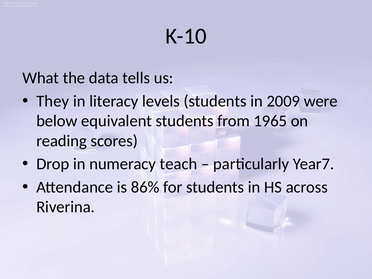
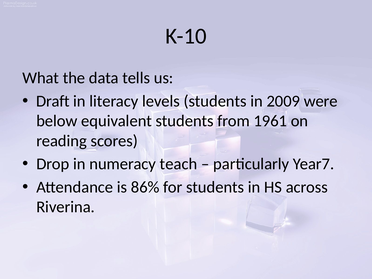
They: They -> Draft (53, 101)
1965: 1965 -> 1961 (270, 121)
